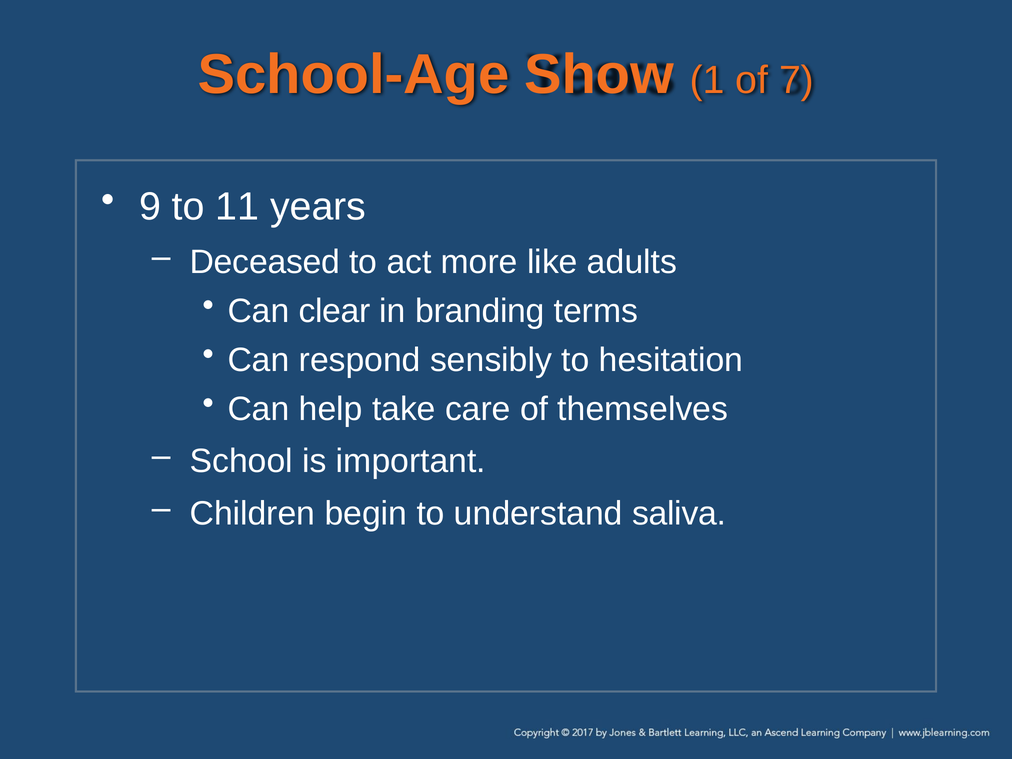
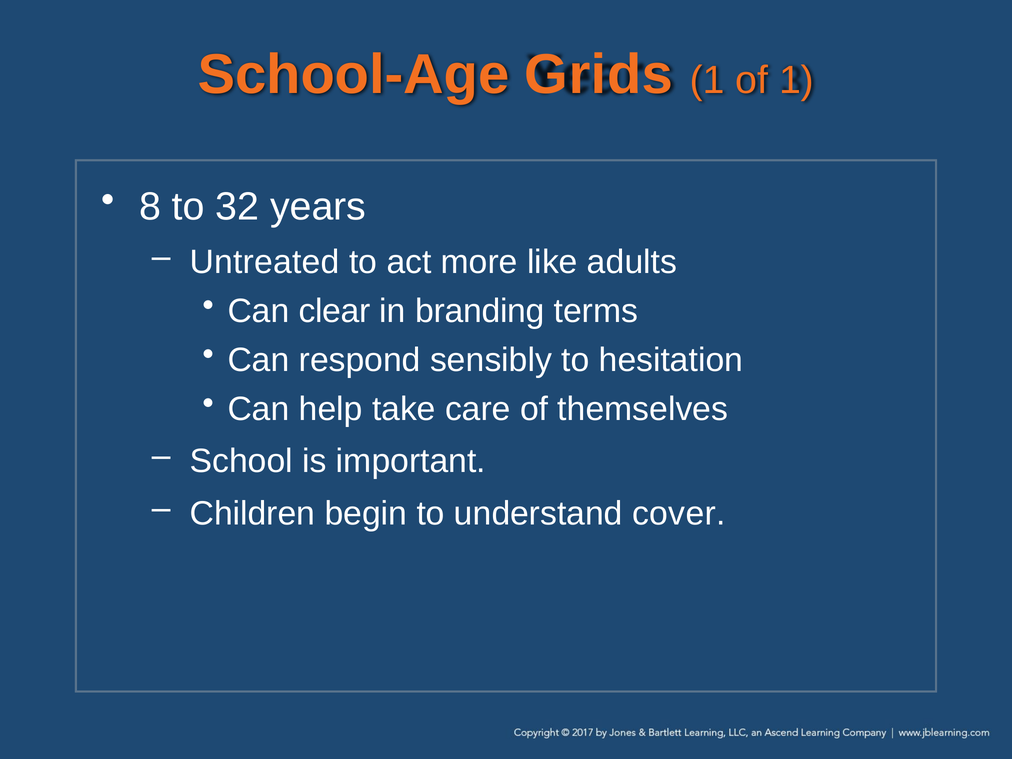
Show: Show -> Grids (599, 75)
of 7: 7 -> 1 (797, 80)
9: 9 -> 8 (150, 207)
11: 11 -> 32 (237, 207)
Deceased: Deceased -> Untreated (265, 262)
saliva: saliva -> cover (679, 513)
